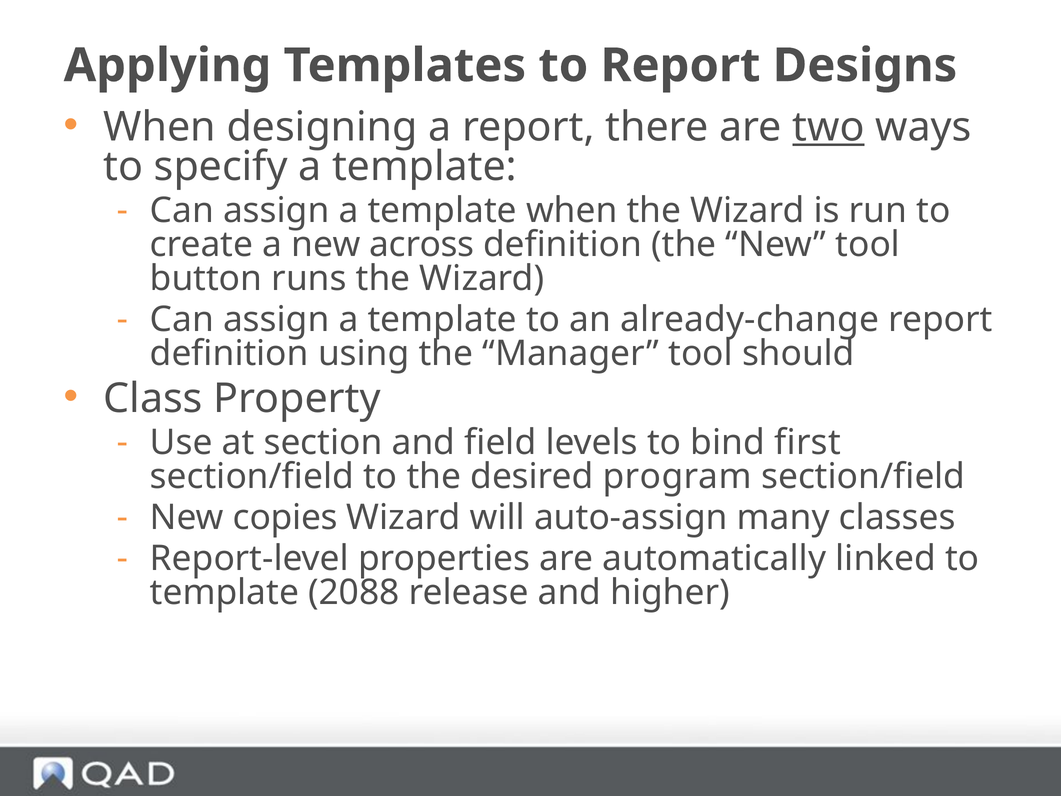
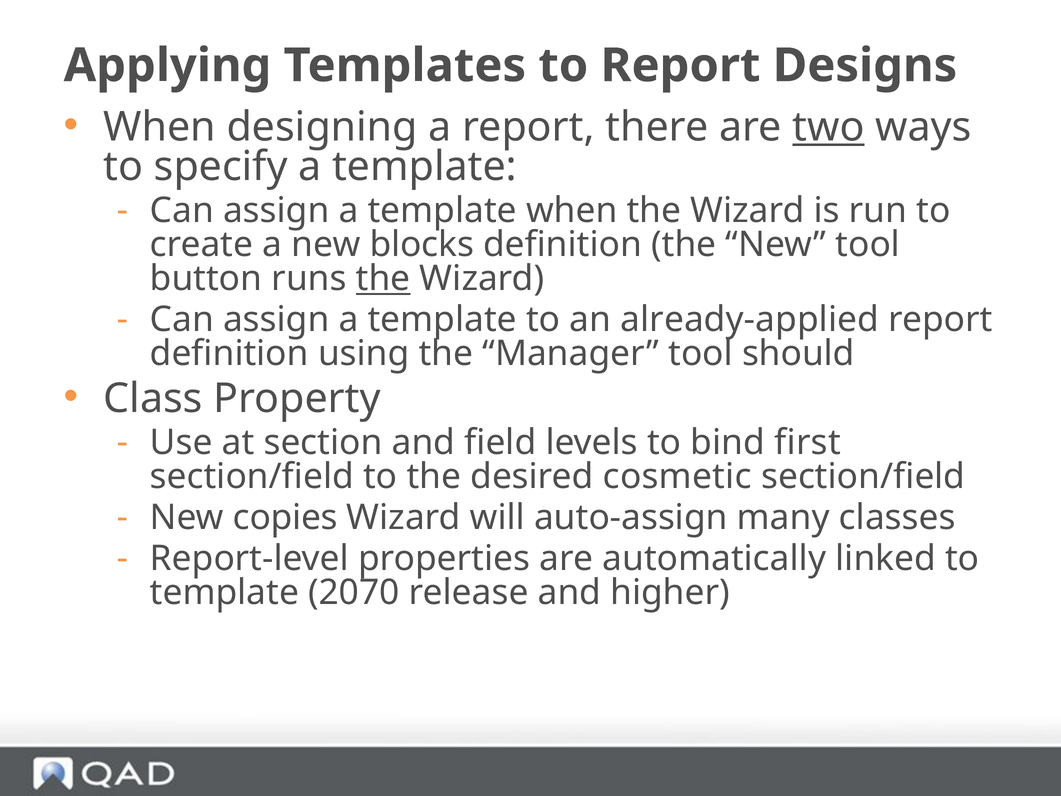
across: across -> blocks (422, 245)
the underline: none -> present (383, 279)
already-change: already-change -> already-applied (750, 320)
program: program -> cosmetic (677, 476)
2088: 2088 -> 2070 (354, 592)
